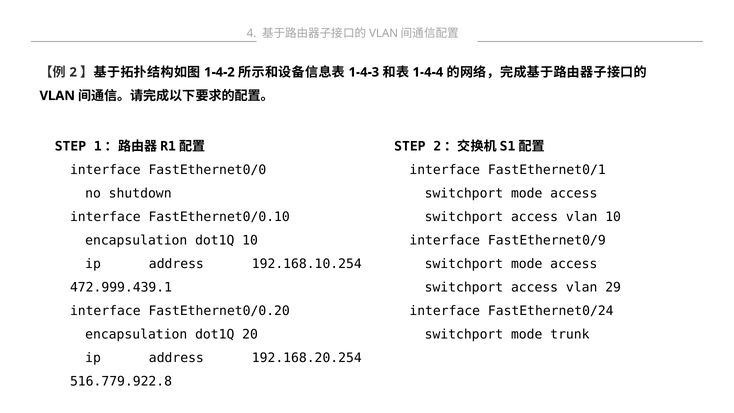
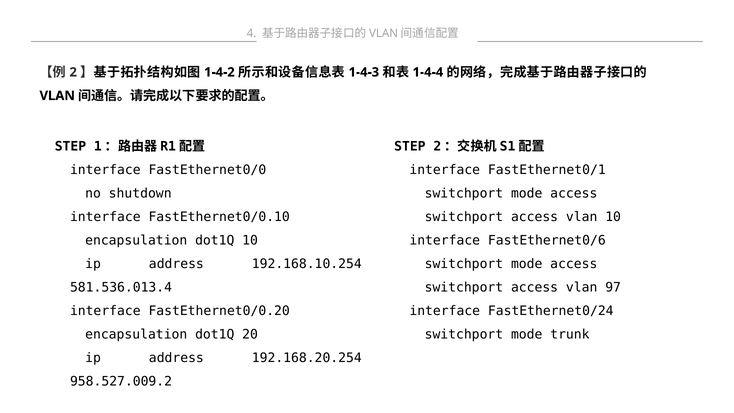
FastEthernet0/9: FastEthernet0/9 -> FastEthernet0/6 (547, 241)
472.999.439.1: 472.999.439.1 -> 581.536.013.4 (121, 288)
29: 29 -> 97 (613, 288)
516.779.922.8: 516.779.922.8 -> 958.527.009.2 (121, 382)
